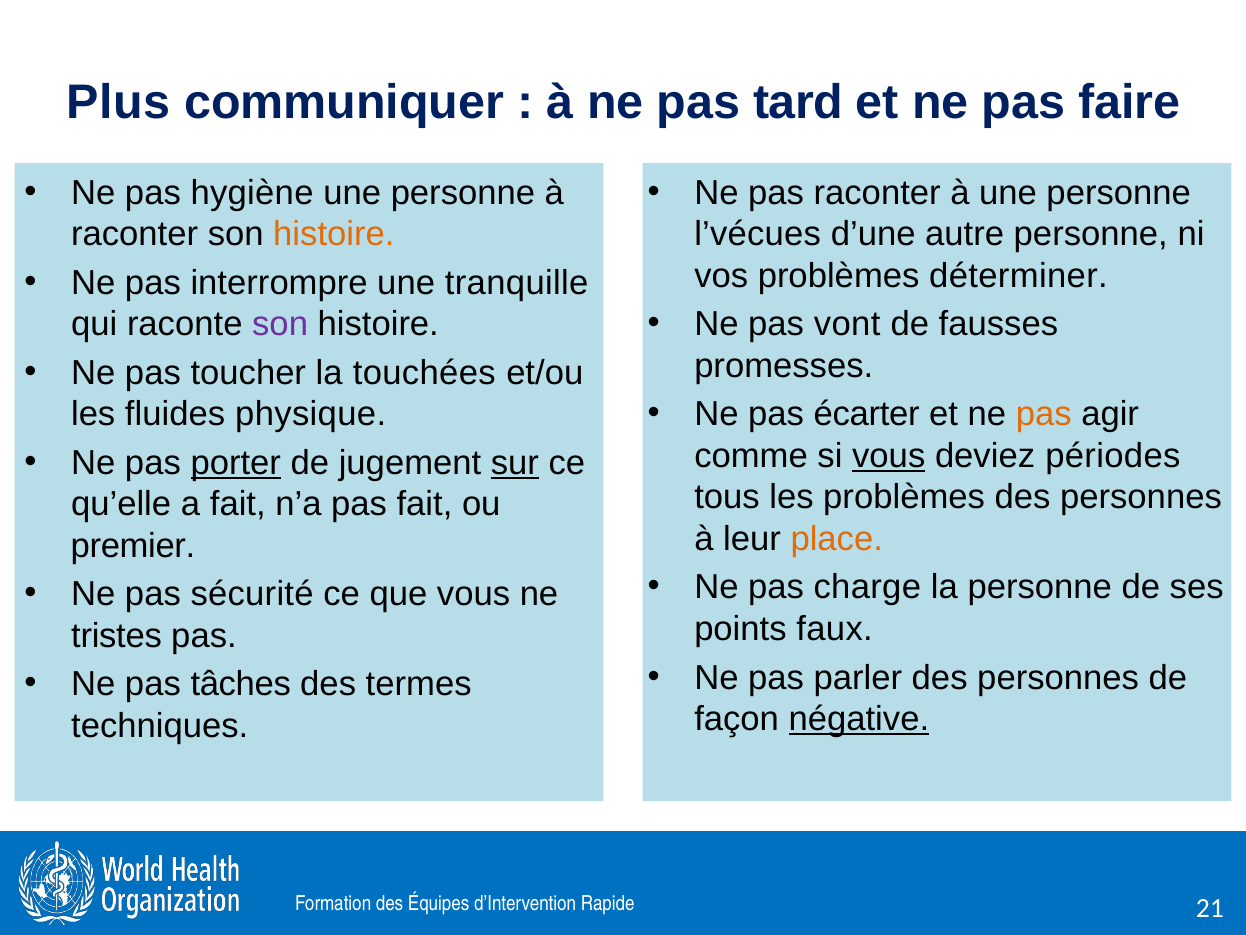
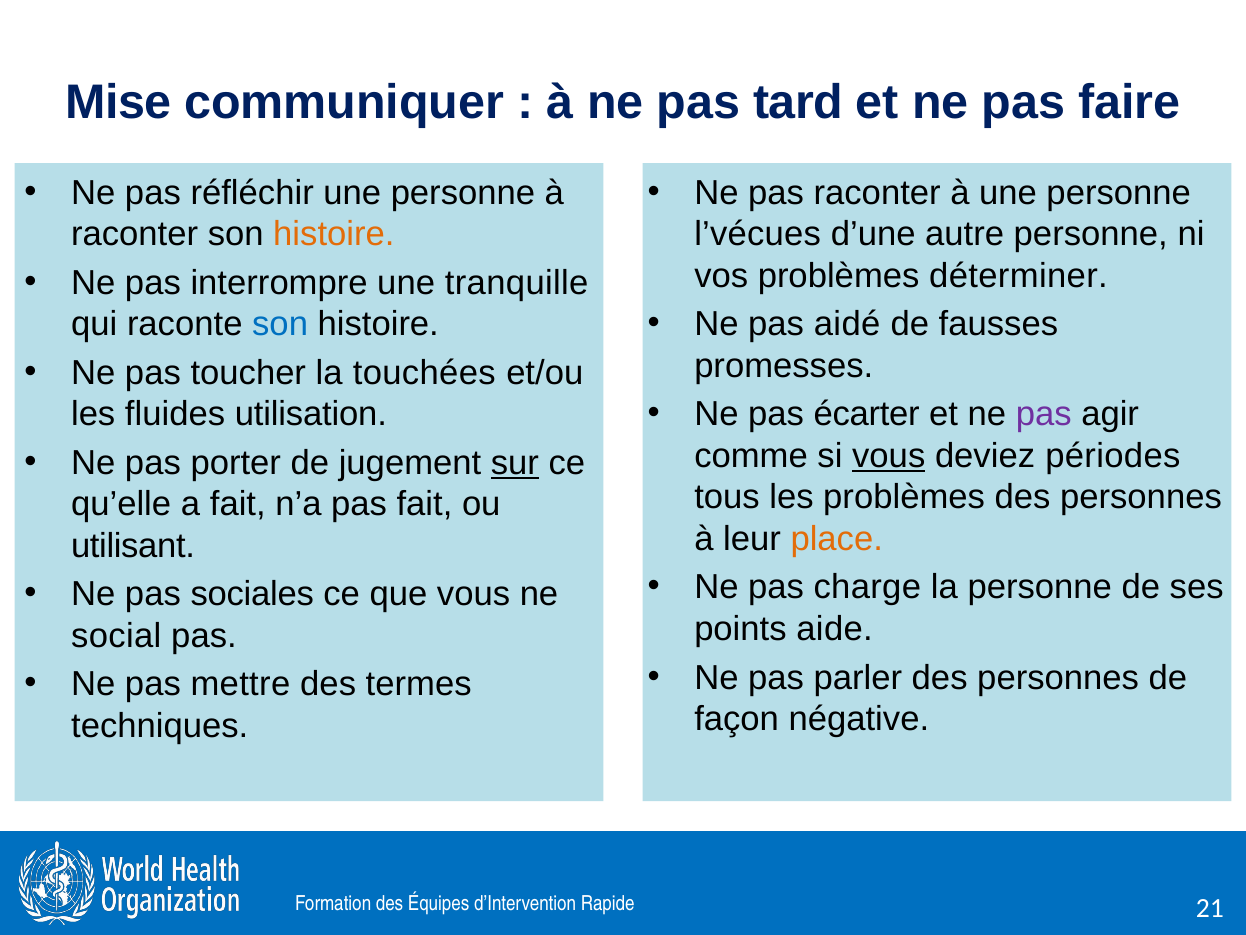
Plus: Plus -> Mise (119, 103)
hygiène: hygiène -> réfléchir (252, 192)
vont: vont -> aidé (847, 324)
son colour: purple -> blue (280, 324)
pas colour: orange -> purple (1044, 414)
physique: physique -> utilisation (311, 414)
porter underline: present -> none (236, 463)
premier: premier -> utilisant (133, 546)
sécurité: sécurité -> sociales (252, 594)
faux: faux -> aide (835, 629)
tristes: tristes -> social (116, 636)
tâches: tâches -> mettre (240, 684)
négative underline: present -> none (859, 719)
